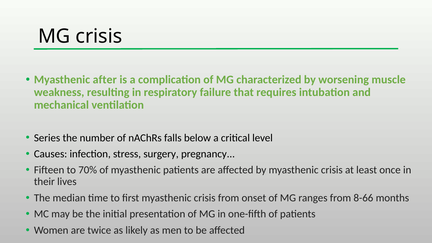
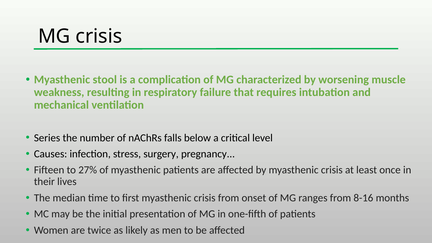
after: after -> stool (105, 80)
70%: 70% -> 27% (88, 170)
8-66: 8-66 -> 8-16 (363, 198)
